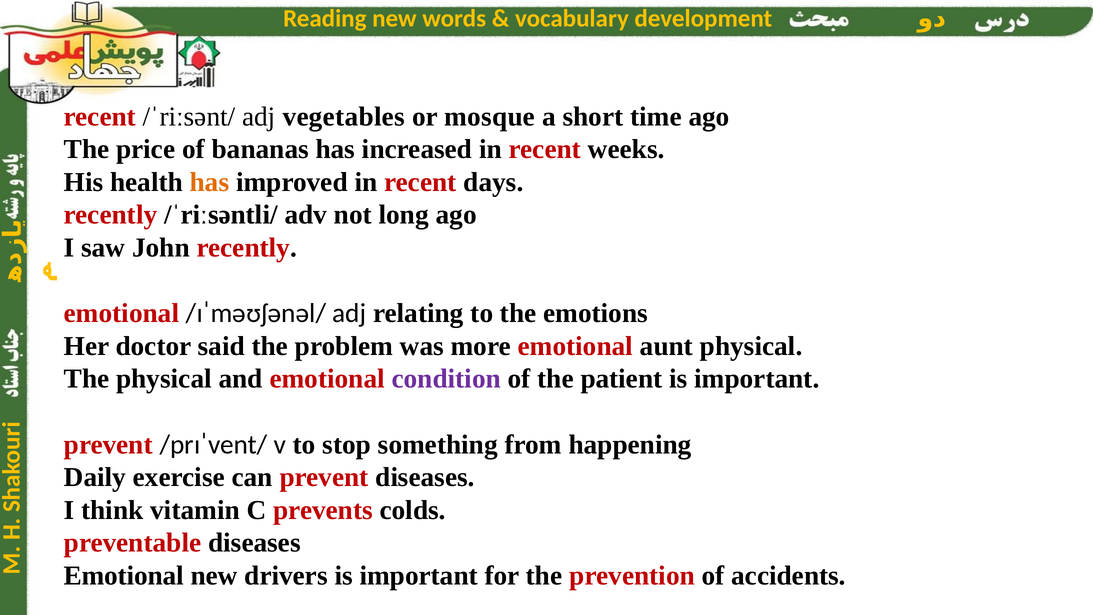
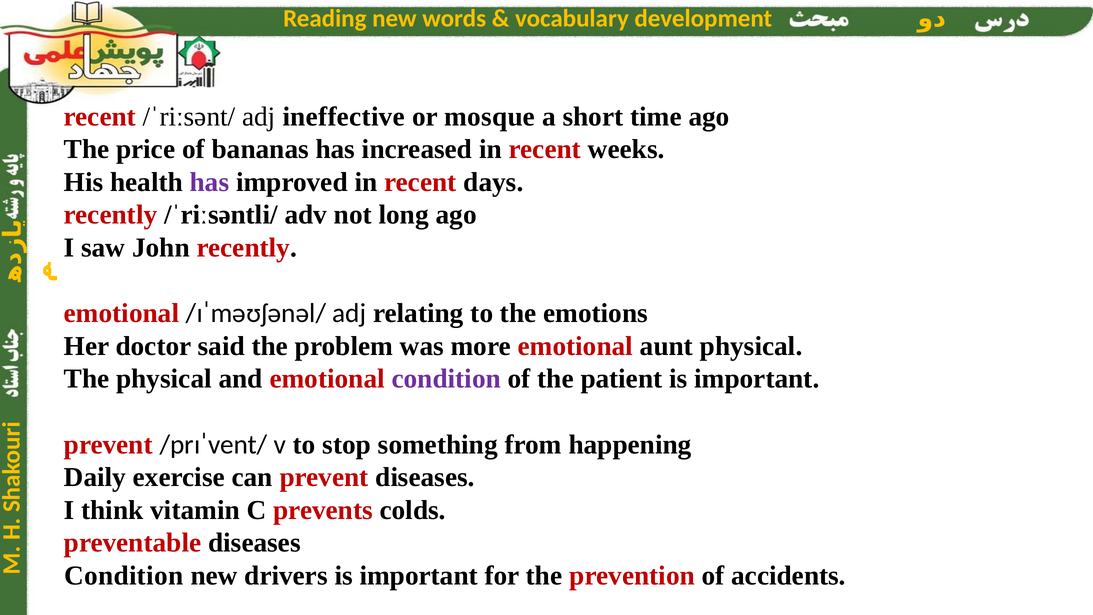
vegetables: vegetables -> ineffective (344, 116)
has colour: orange -> purple (209, 182)
Emotional: Emotional -> Condition (124, 576)
